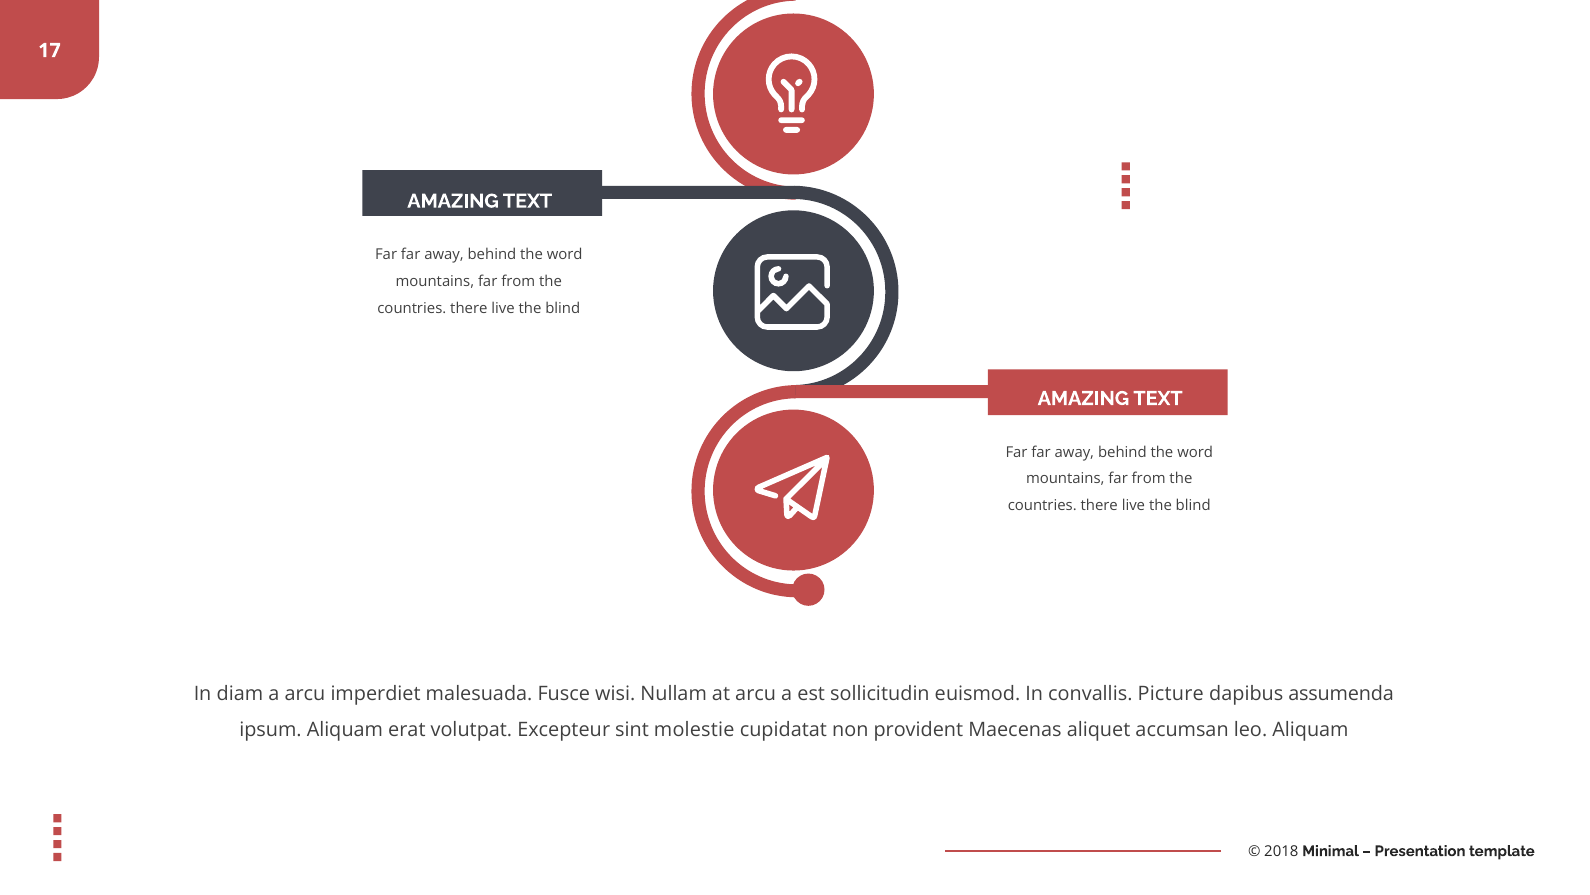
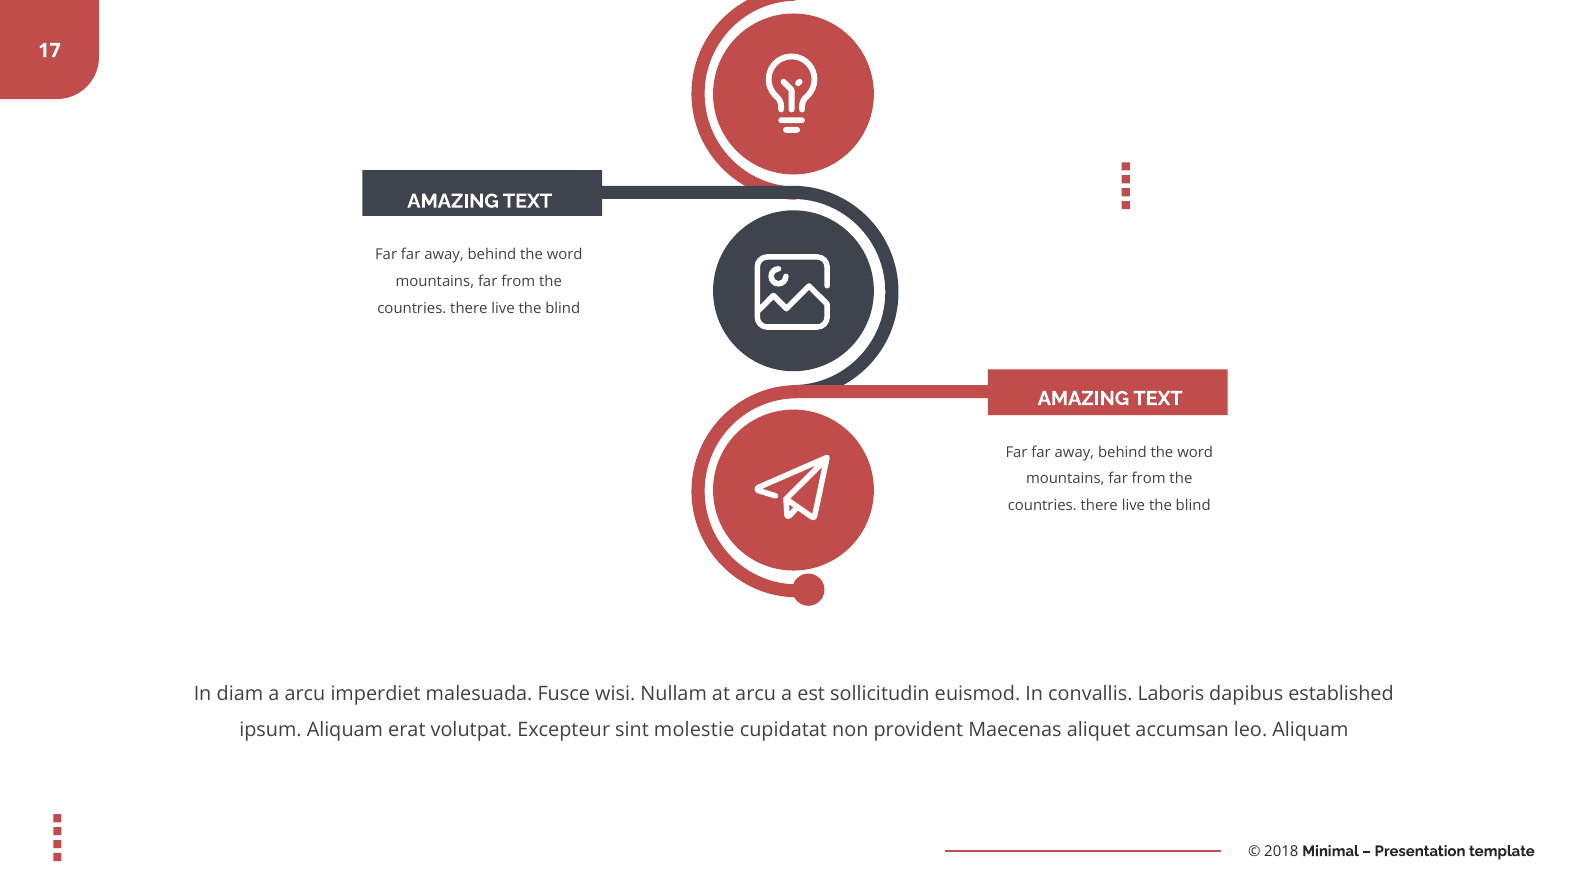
Picture: Picture -> Laboris (1171, 693)
assumenda: assumenda -> established (1341, 693)
